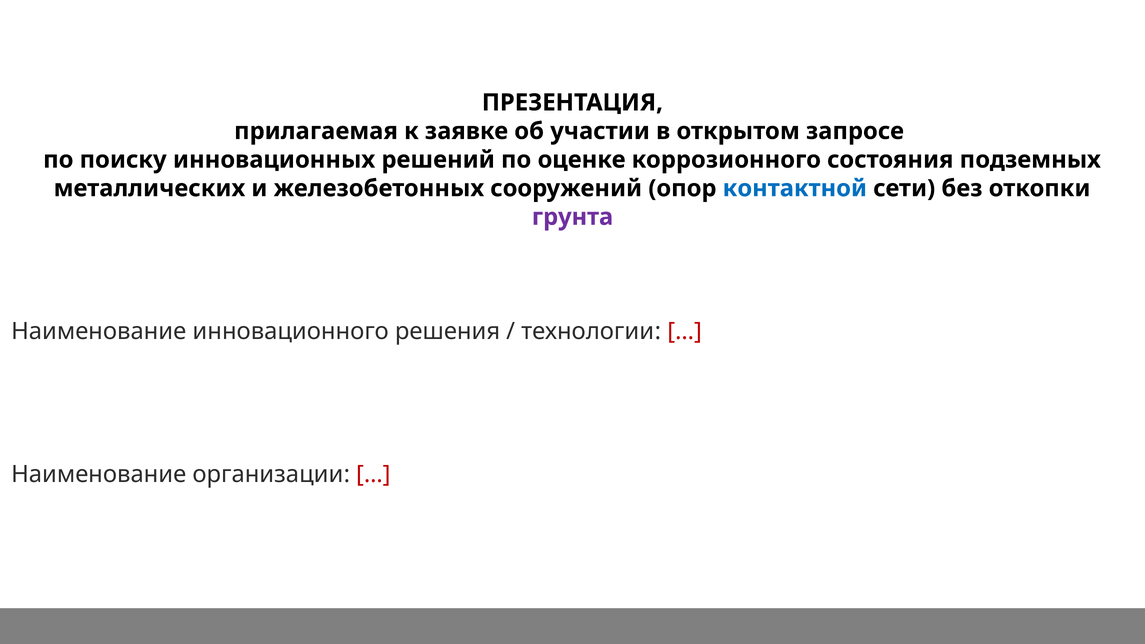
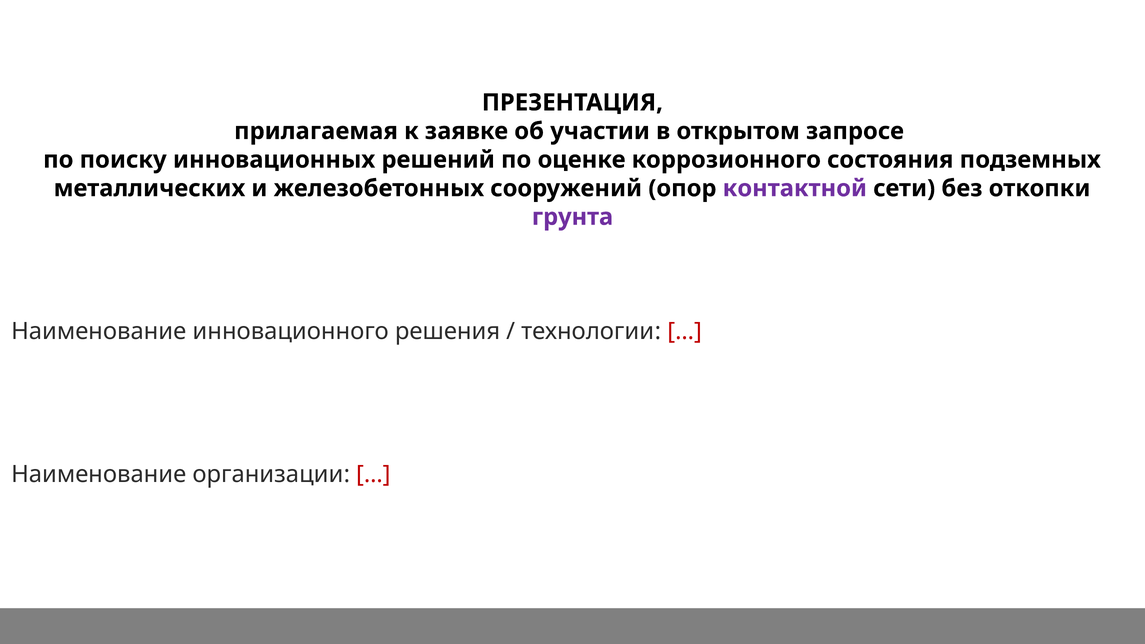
контактной colour: blue -> purple (795, 188)
